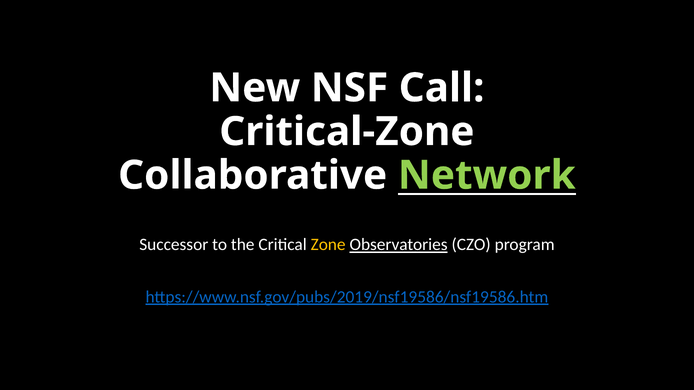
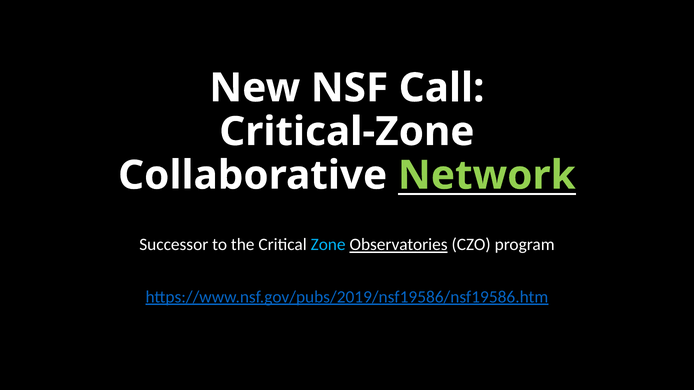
Zone colour: yellow -> light blue (328, 245)
